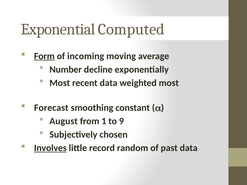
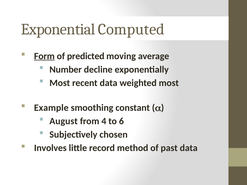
incoming: incoming -> predicted (86, 56)
Forecast: Forecast -> Example (51, 108)
1: 1 -> 4 (104, 121)
9: 9 -> 6 (121, 121)
Involves underline: present -> none (50, 148)
random: random -> method (133, 148)
